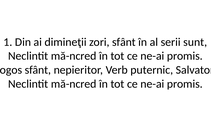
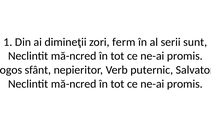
zori sfânt: sfânt -> ferm (124, 42)
